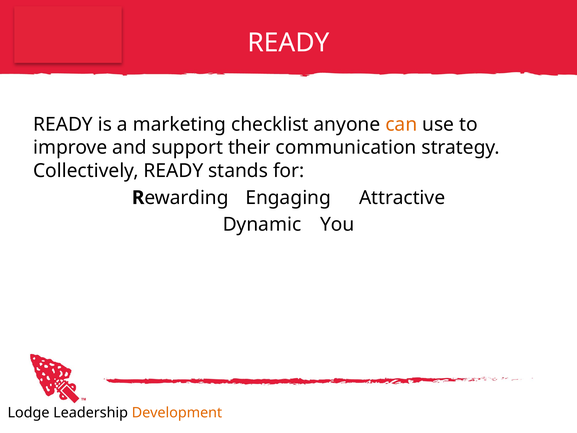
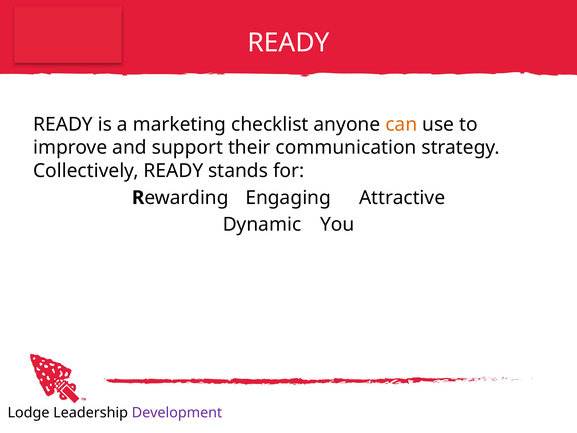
Development colour: orange -> purple (177, 413)
